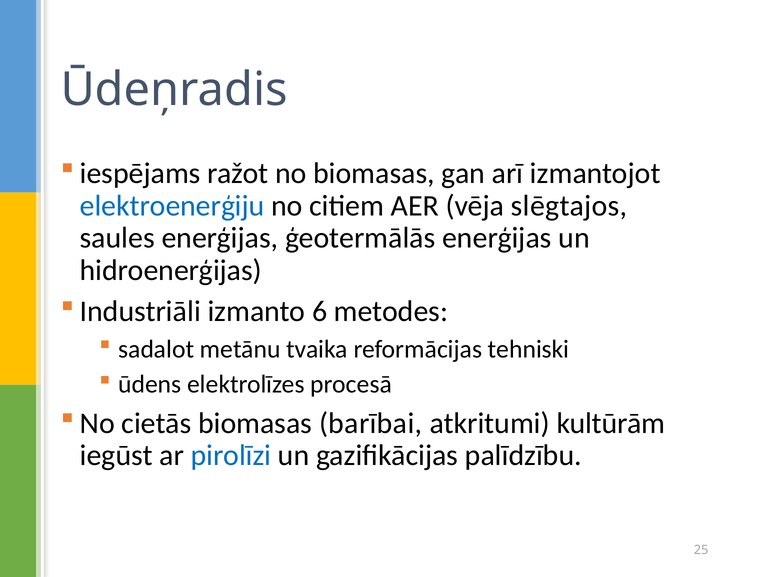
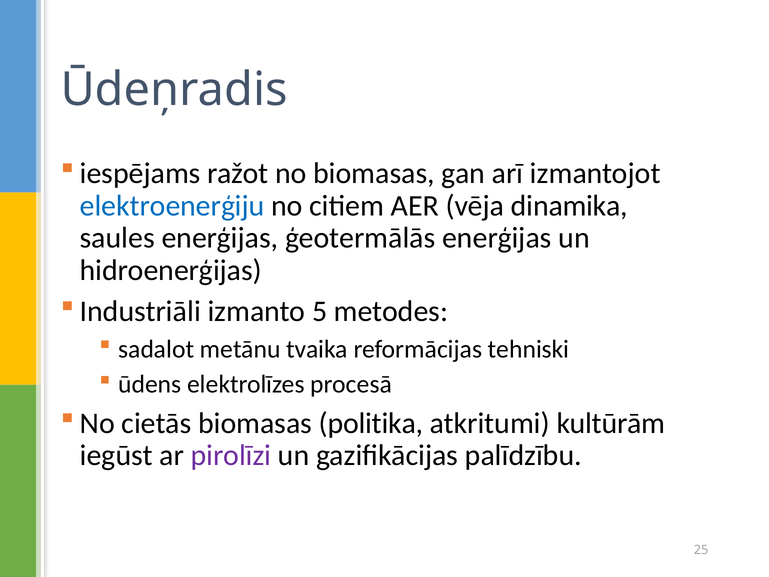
slēgtajos: slēgtajos -> dinamika (569, 206)
6: 6 -> 5 (320, 311)
barībai: barībai -> politika (371, 423)
pirolīzi colour: blue -> purple (231, 455)
